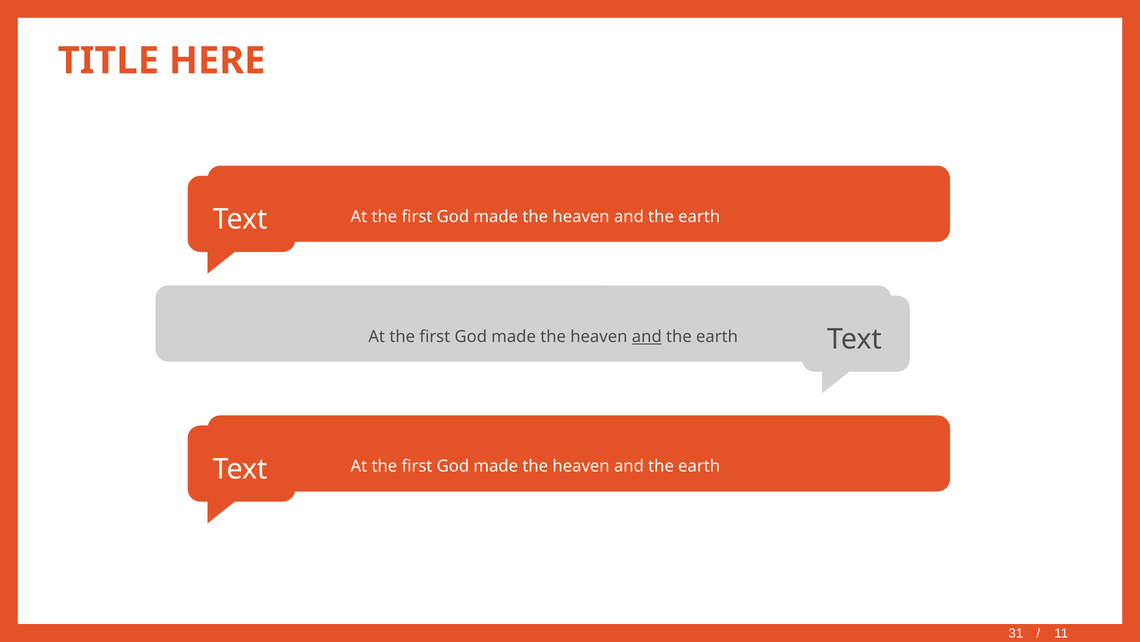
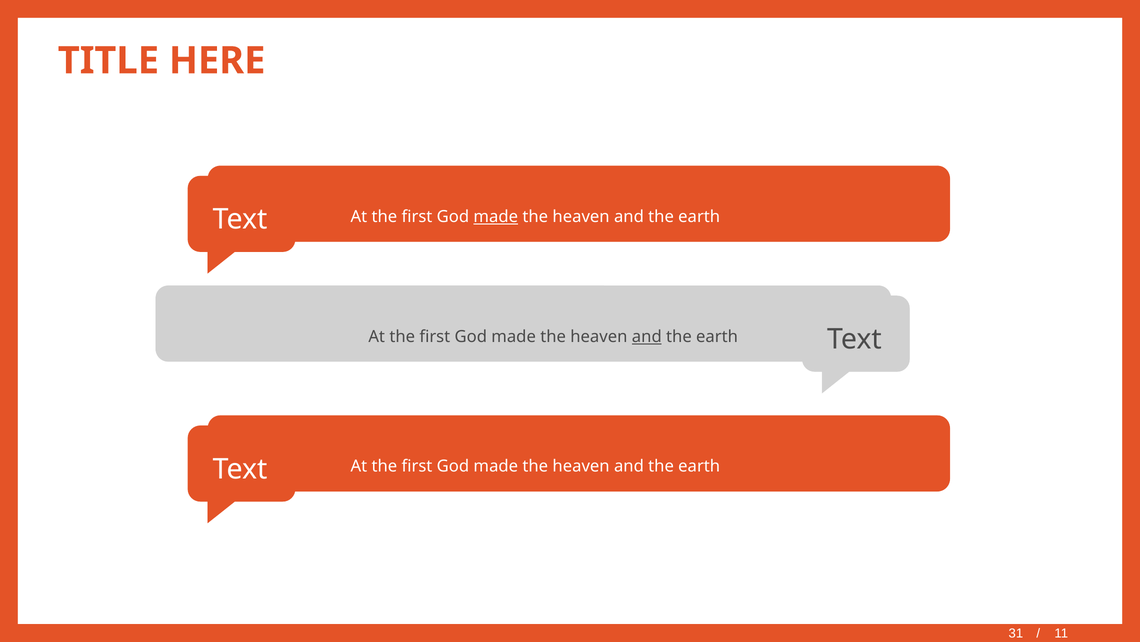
made underline: none -> present (496, 217)
